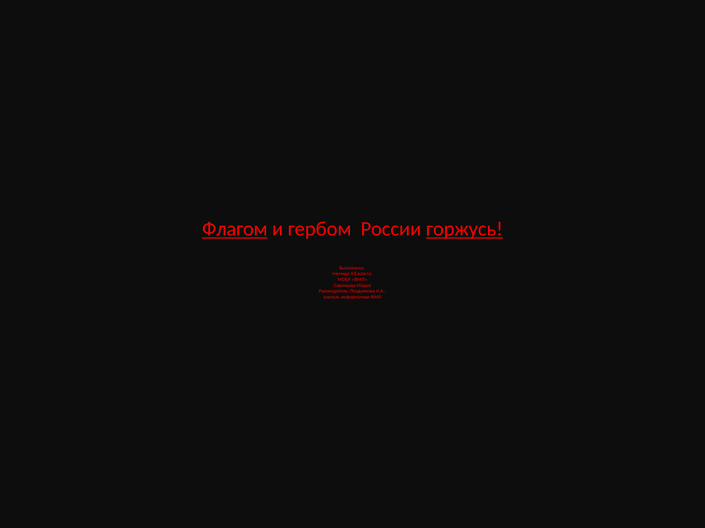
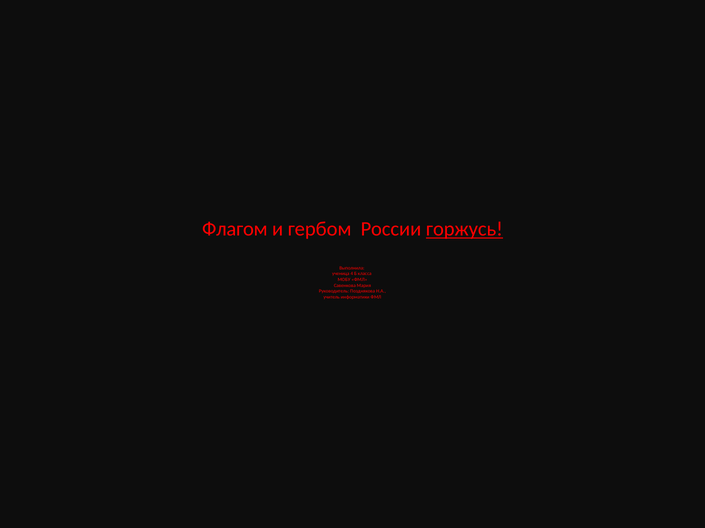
Флагом underline: present -> none (235, 229)
